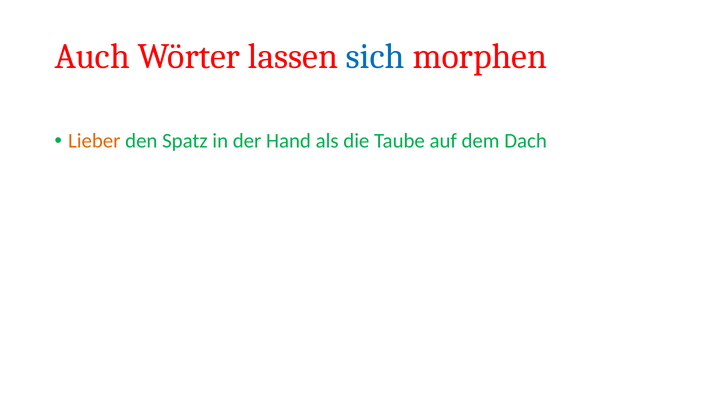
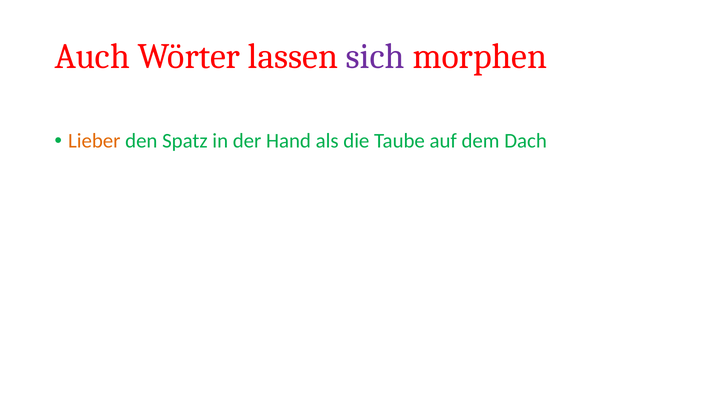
sich colour: blue -> purple (375, 57)
